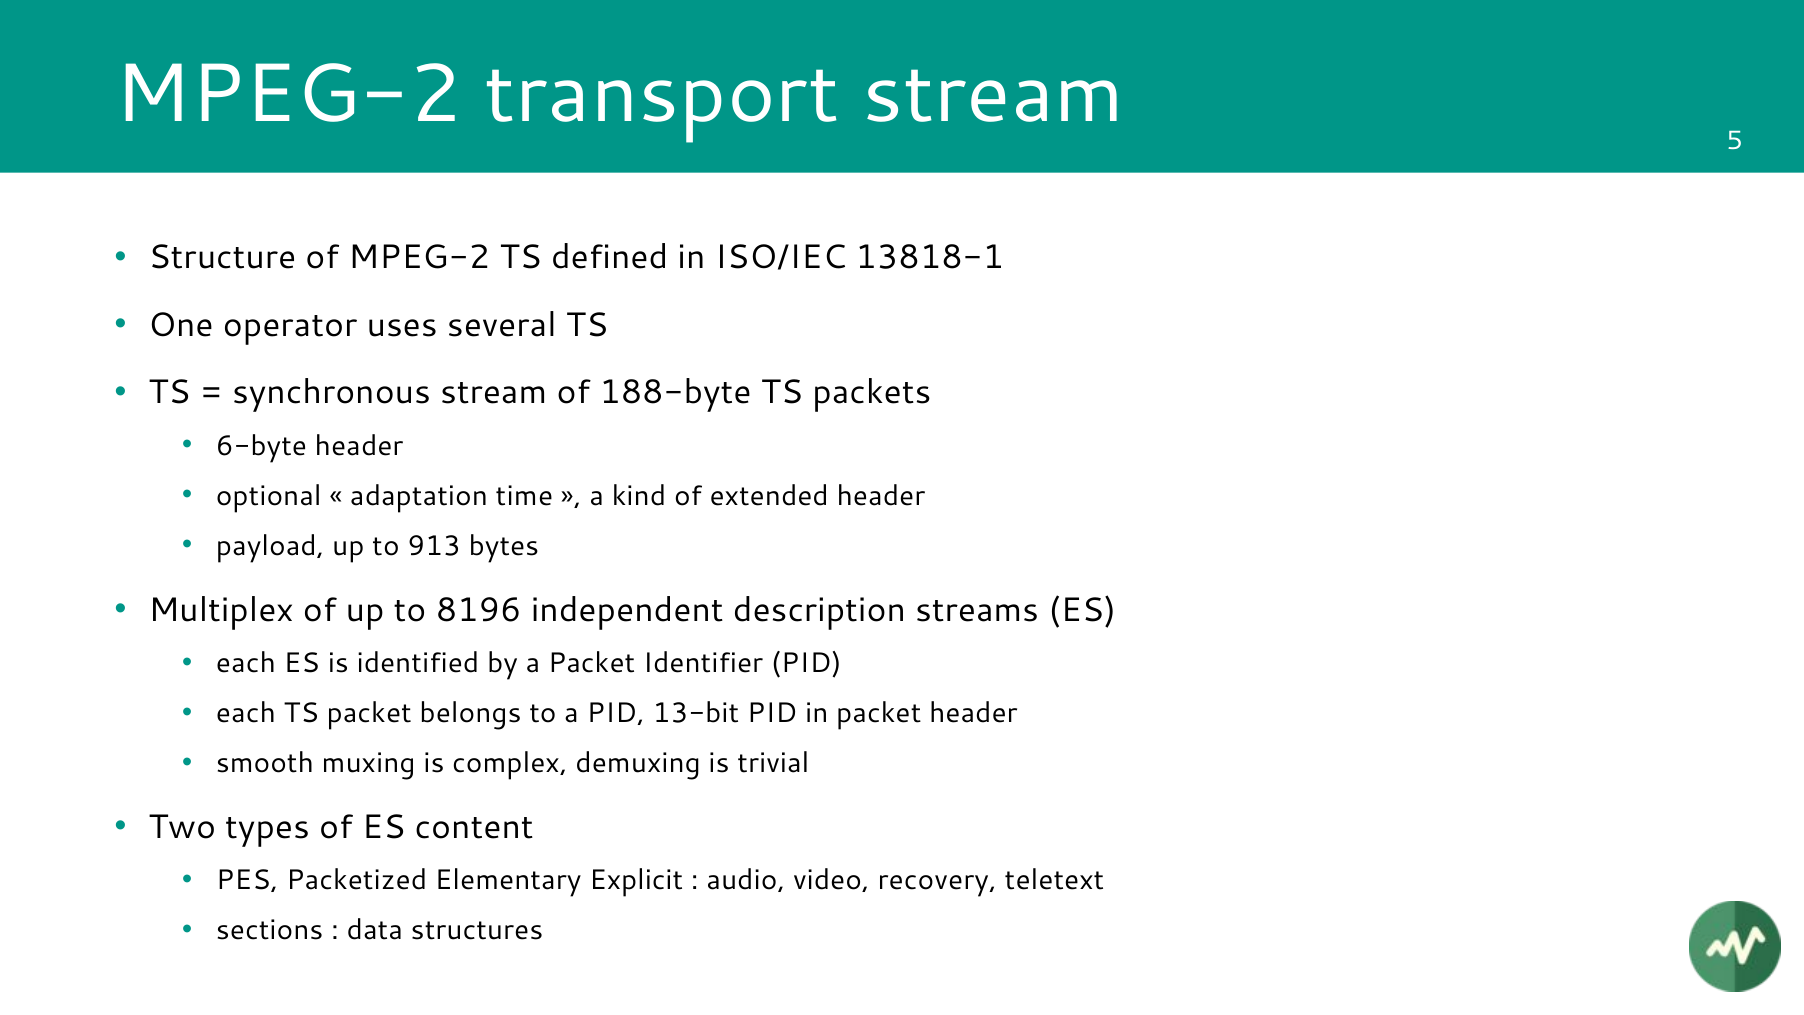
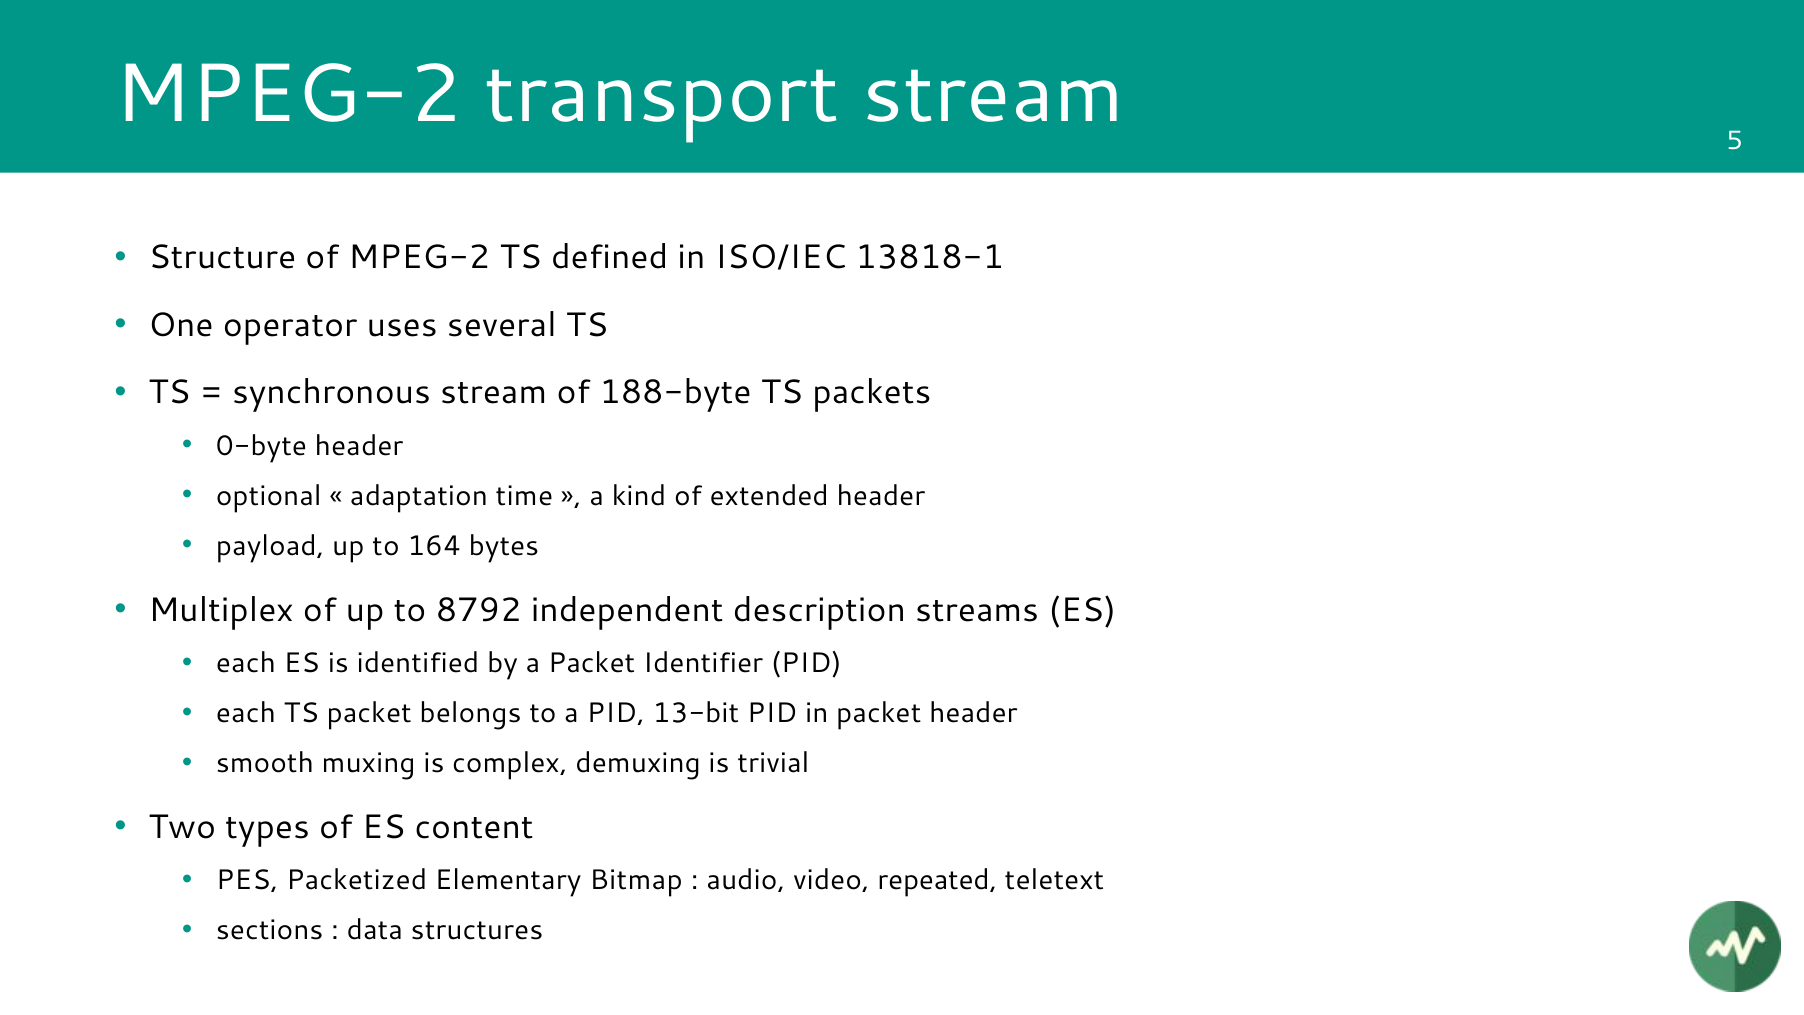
6-byte: 6-byte -> 0-byte (262, 446)
913: 913 -> 164 (434, 546)
8196: 8196 -> 8792 (479, 610)
Explicit: Explicit -> Bitmap (636, 880)
recovery: recovery -> repeated (937, 880)
